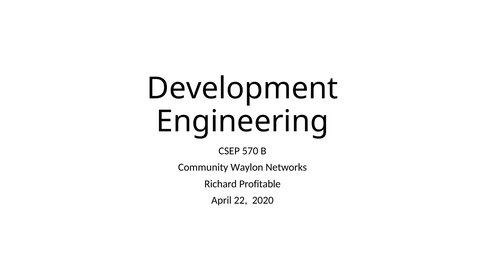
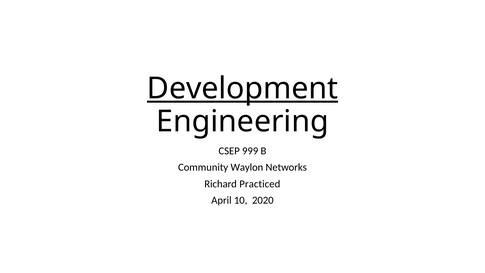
Development underline: none -> present (243, 89)
570: 570 -> 999 (250, 151)
Profitable: Profitable -> Practiced (260, 184)
22: 22 -> 10 (241, 200)
